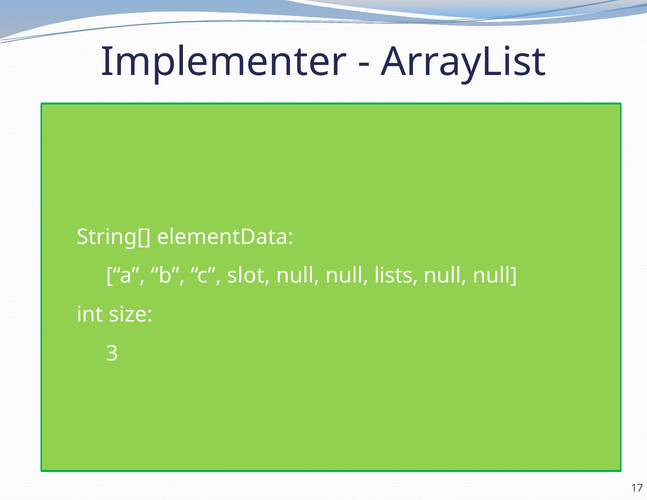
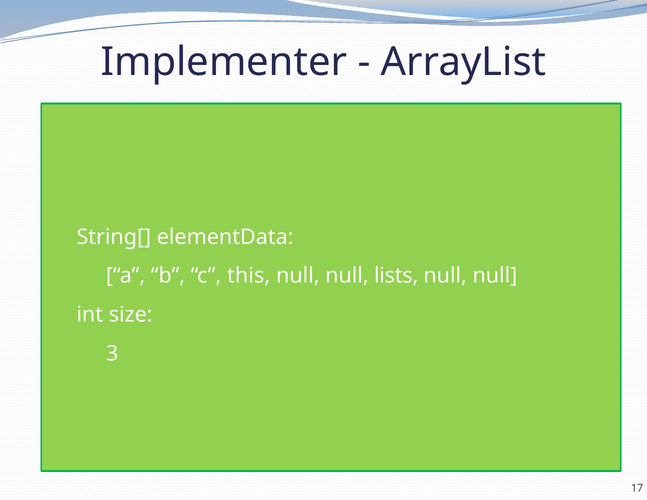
slot: slot -> this (249, 276)
